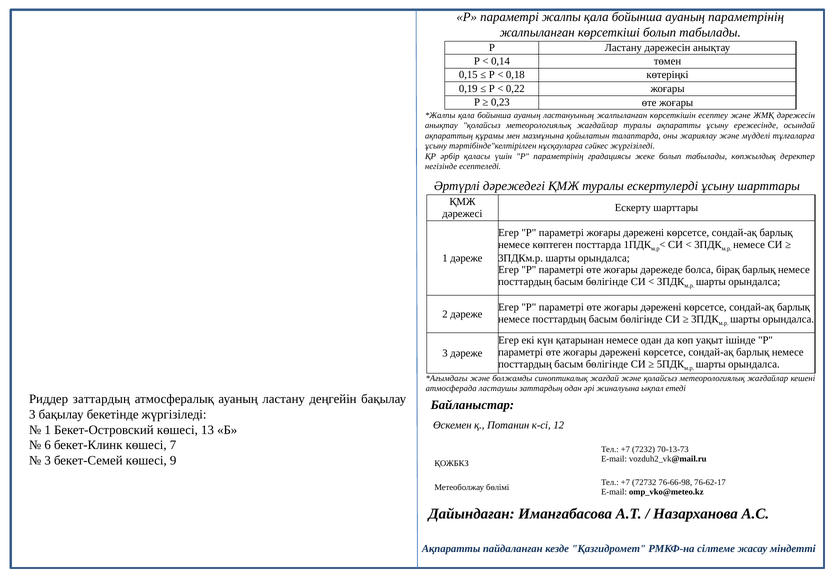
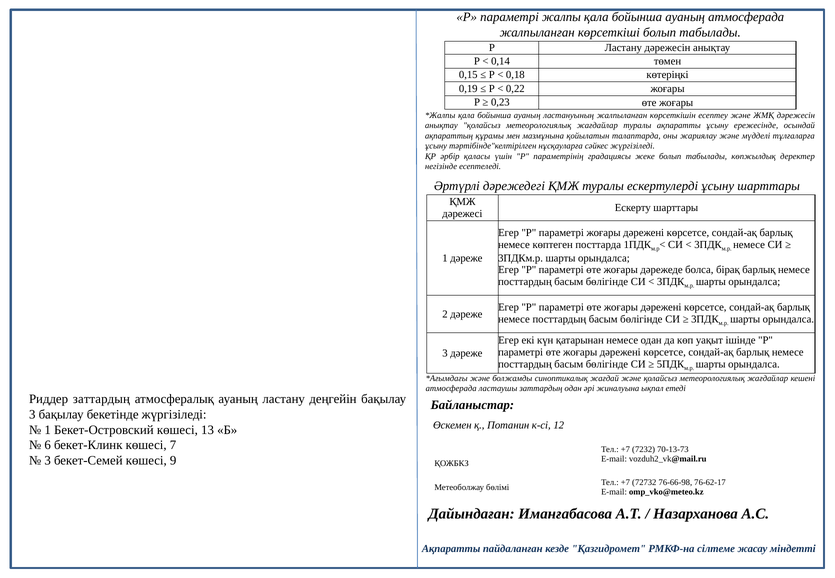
ауаның параметрінің: параметрінің -> атмосферада (746, 17)
